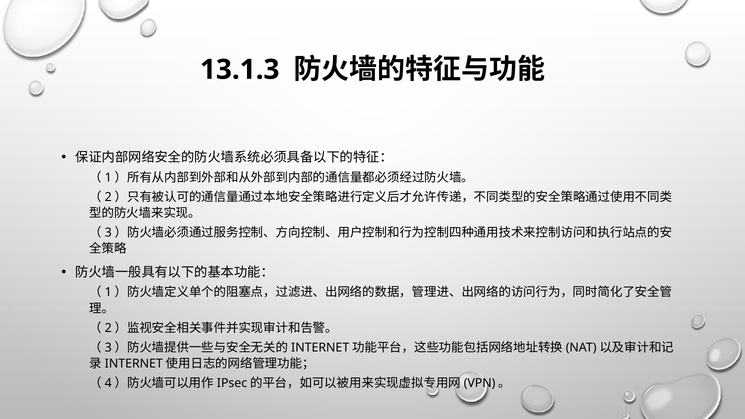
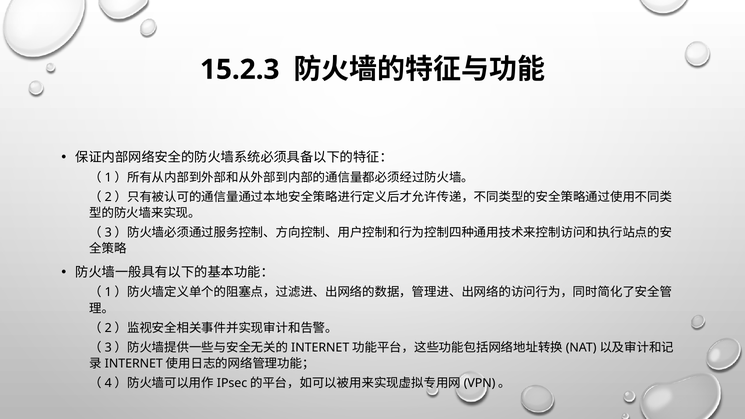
13.1.3: 13.1.3 -> 15.2.3 (240, 70)
